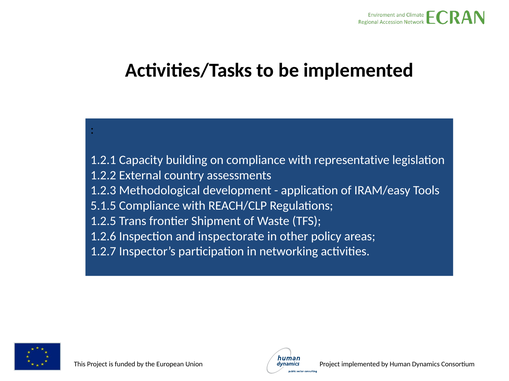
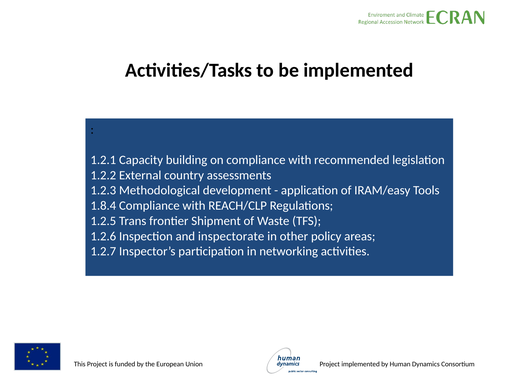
representative: representative -> recommended (352, 160)
5.1.5: 5.1.5 -> 1.8.4 (103, 206)
